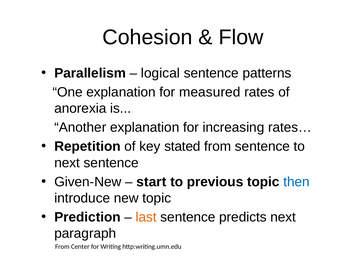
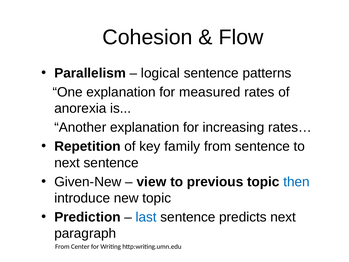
stated: stated -> family (182, 146)
start: start -> view (151, 182)
last colour: orange -> blue (146, 217)
